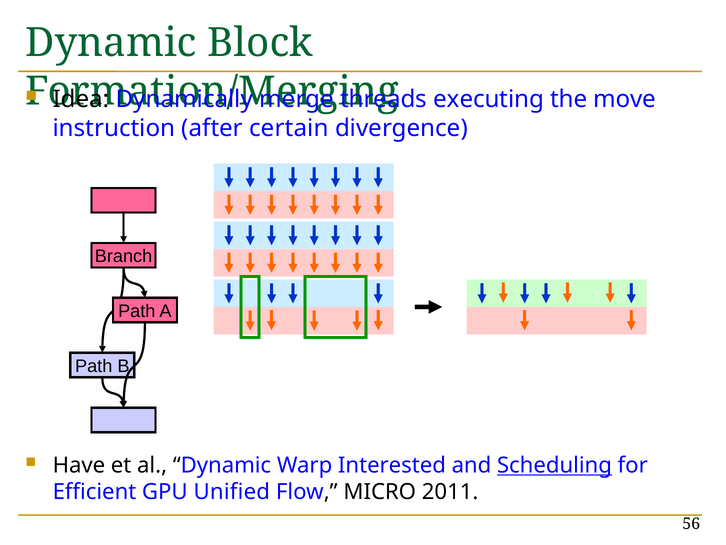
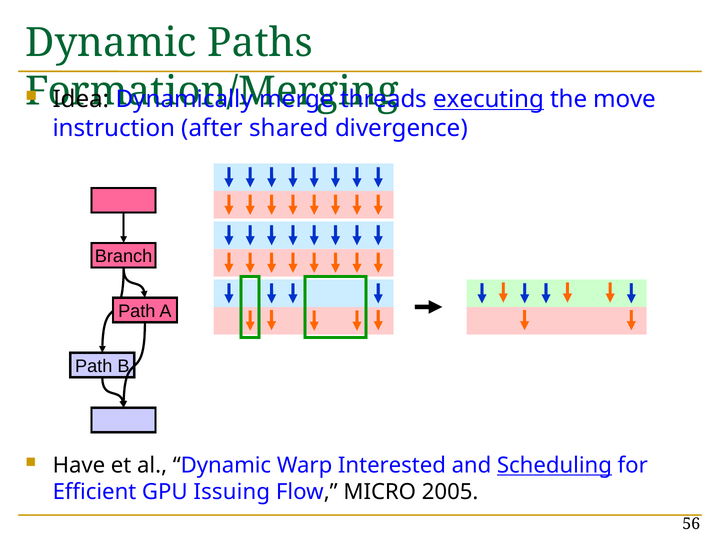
Block: Block -> Paths (260, 43)
executing underline: none -> present (489, 99)
certain: certain -> shared (289, 128)
Unified: Unified -> Issuing (232, 492)
2011: 2011 -> 2005 (450, 492)
